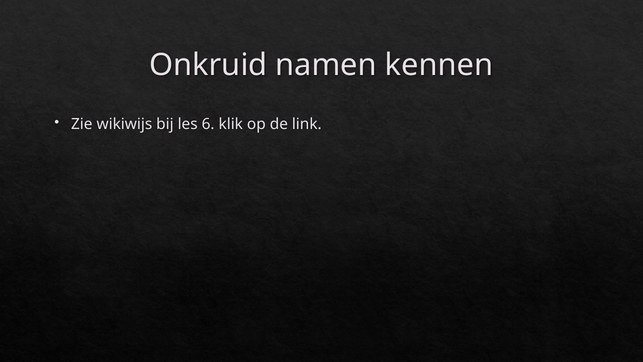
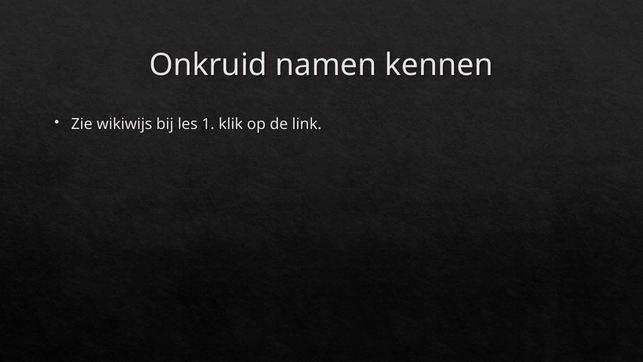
6: 6 -> 1 (208, 124)
